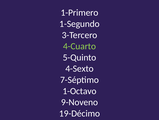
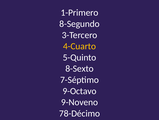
1-Segundo: 1-Segundo -> 8-Segundo (79, 24)
4-Cuarto colour: light green -> yellow (79, 46)
4-Sexto: 4-Sexto -> 8-Sexto (79, 68)
1-Octavo: 1-Octavo -> 9-Octavo (80, 90)
19-Décimo: 19-Décimo -> 78-Décimo (80, 113)
